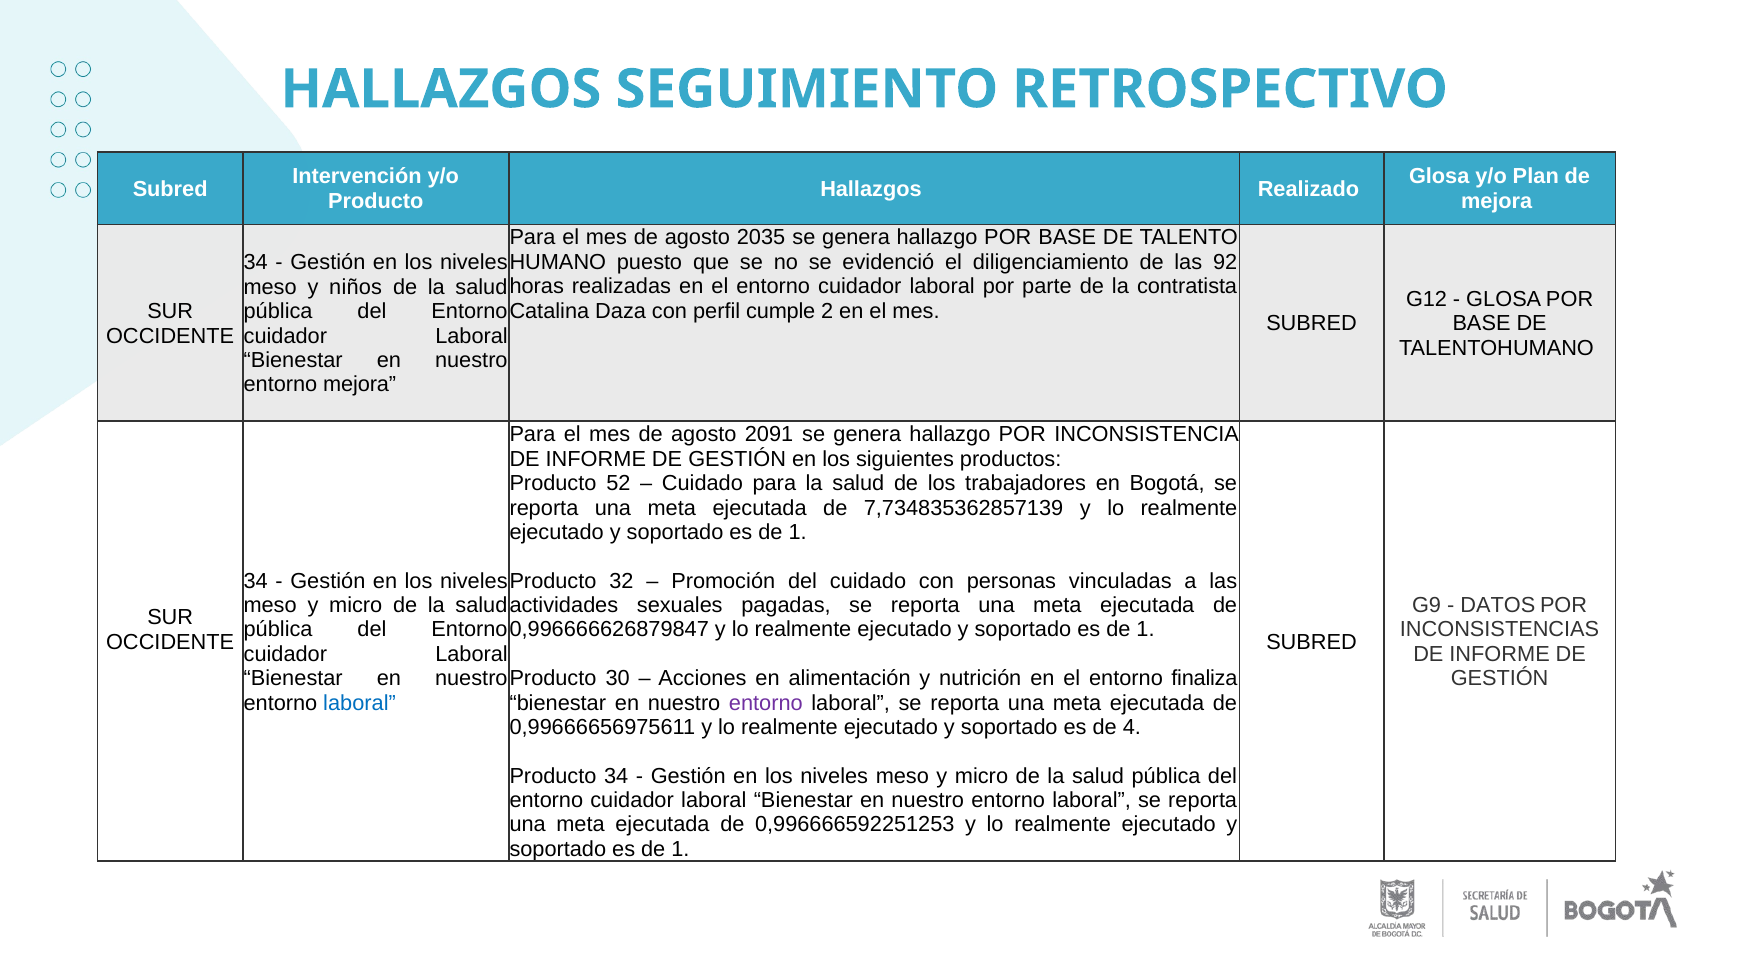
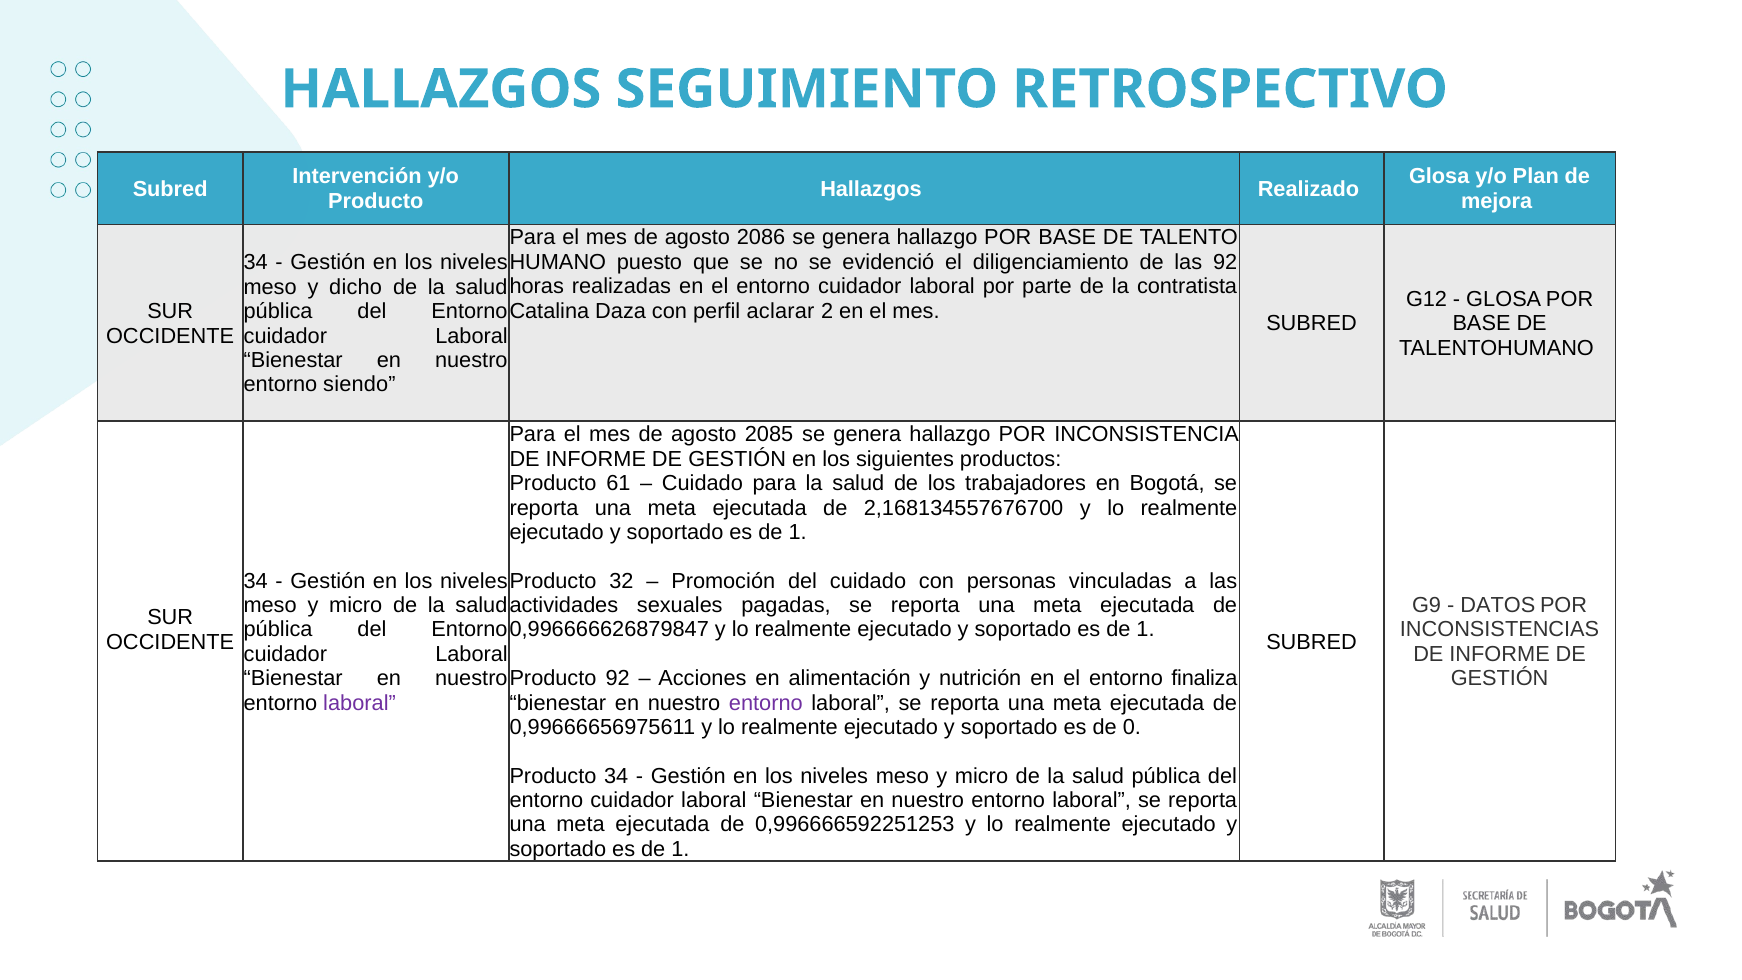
2035: 2035 -> 2086 (761, 238)
niños: niños -> dicho (356, 287)
cumple: cumple -> aclarar (781, 311)
entorno mejora: mejora -> siendo (359, 385)
2091: 2091 -> 2085 (769, 435)
52: 52 -> 61 (618, 483)
7,734835362857139: 7,734835362857139 -> 2,168134557676700 (964, 508)
Producto 30: 30 -> 92 (618, 678)
laboral colour: blue -> purple (360, 703)
4: 4 -> 0 (1132, 727)
